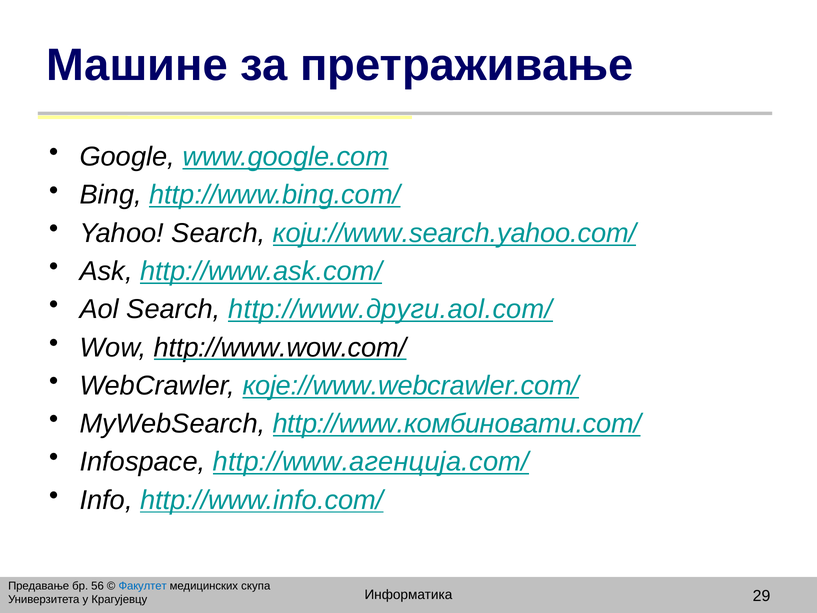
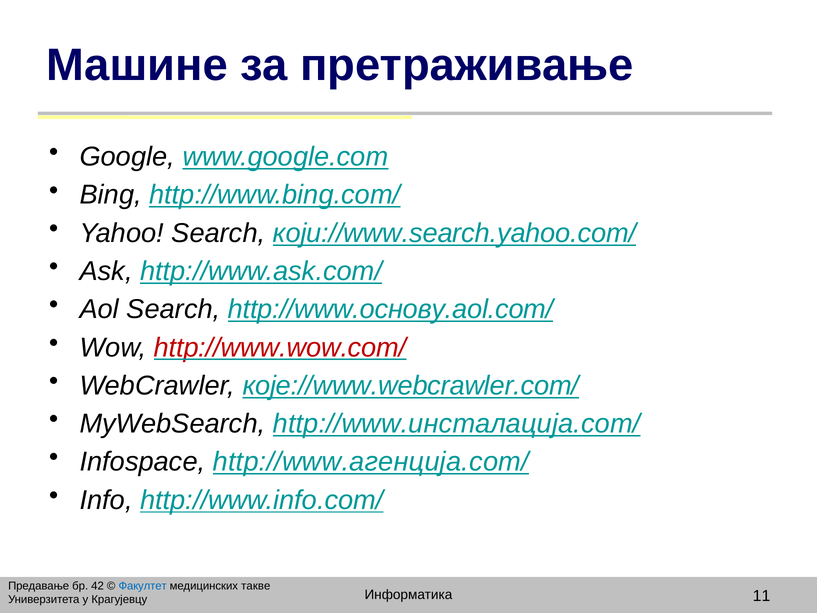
http://www.други.aol.com/: http://www.други.aol.com/ -> http://www.основу.aol.com/ (391, 309)
http://www.wow.com/ colour: black -> red (280, 347)
http://www.комбиновати.com/: http://www.комбиновати.com/ -> http://www.инсталација.com/ (457, 424)
56: 56 -> 42 (98, 586)
скупа: скупа -> такве (256, 586)
29: 29 -> 11 (762, 596)
